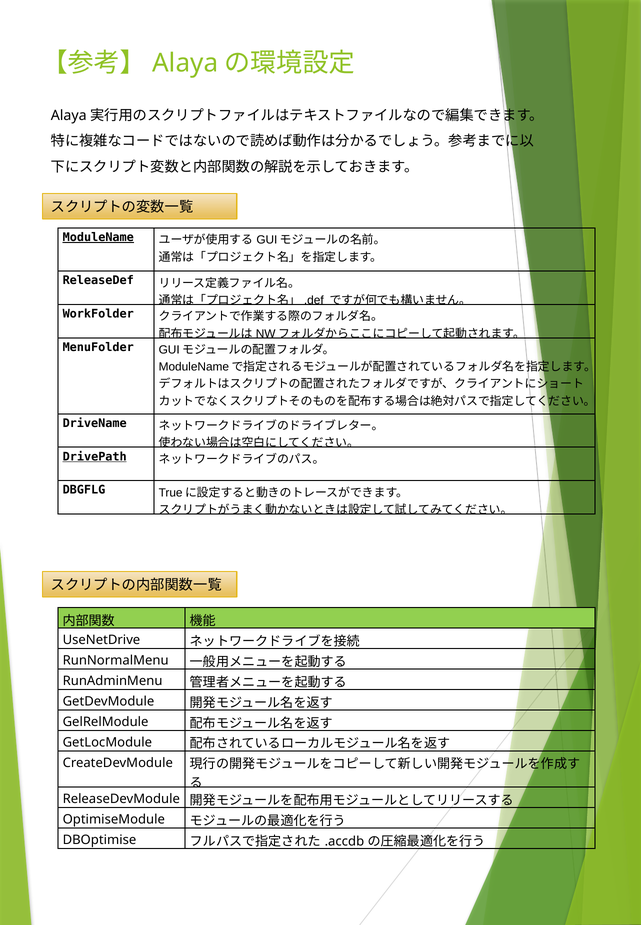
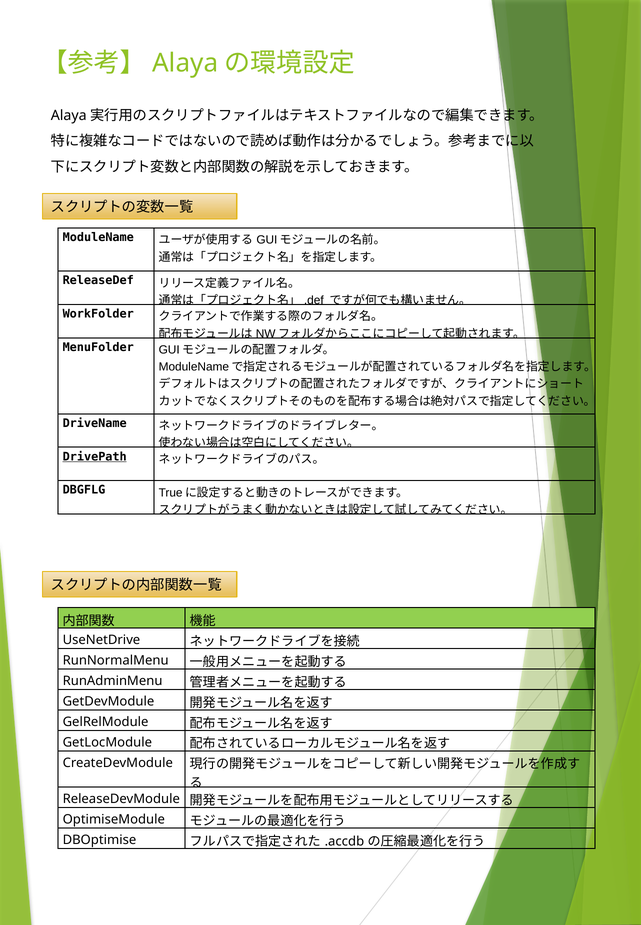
ModuleName underline: present -> none (98, 238)
